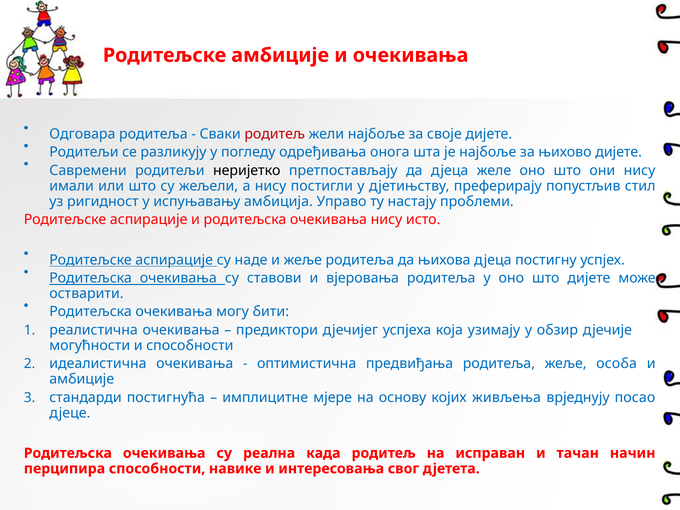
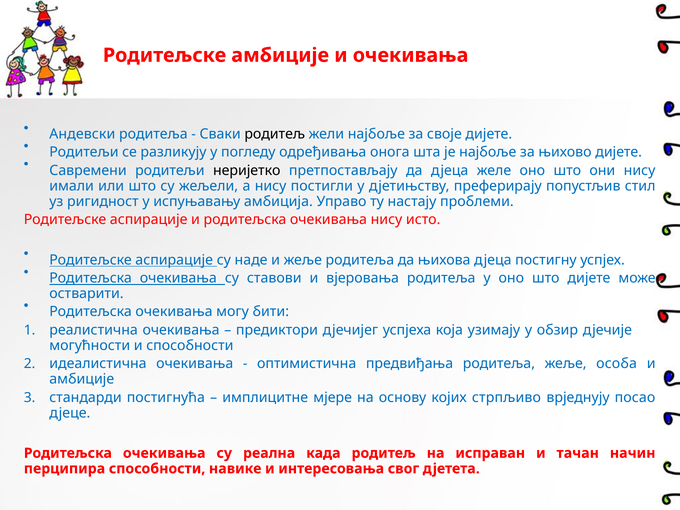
Одговара: Одговара -> Андевски (82, 134)
родитељ colour: red -> black (275, 134)
живљења: живљења -> стрпљиво (506, 397)
